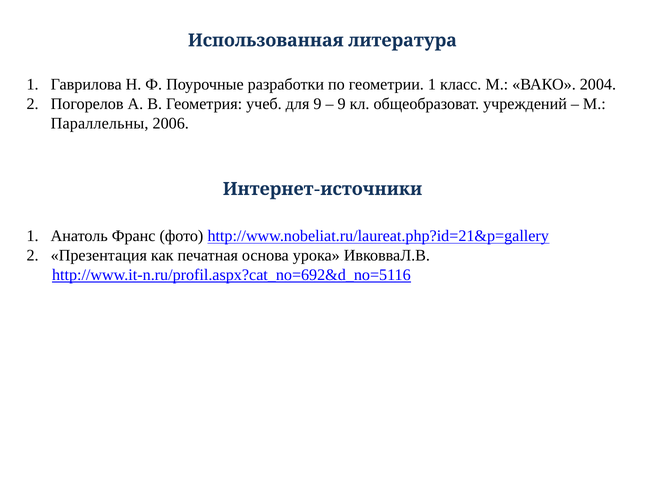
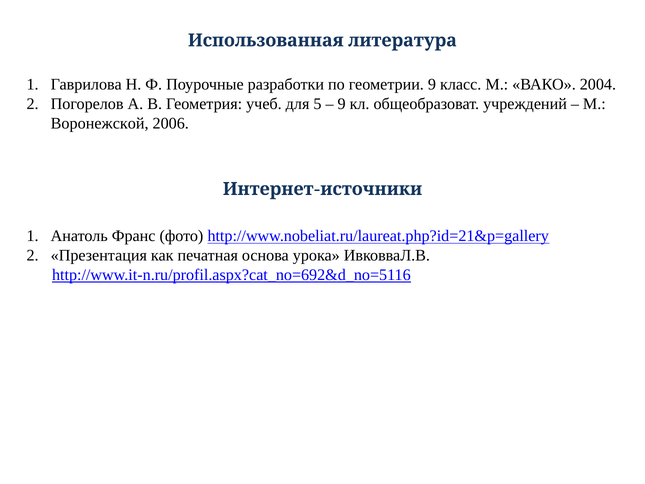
геометрии 1: 1 -> 9 (432, 84)
для 9: 9 -> 5 (317, 104)
Параллельны: Параллельны -> Воронежской (100, 123)
